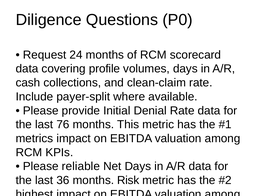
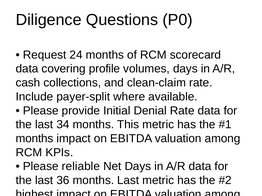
76: 76 -> 34 (63, 125)
metrics: metrics -> months (34, 139)
months Risk: Risk -> Last (128, 181)
